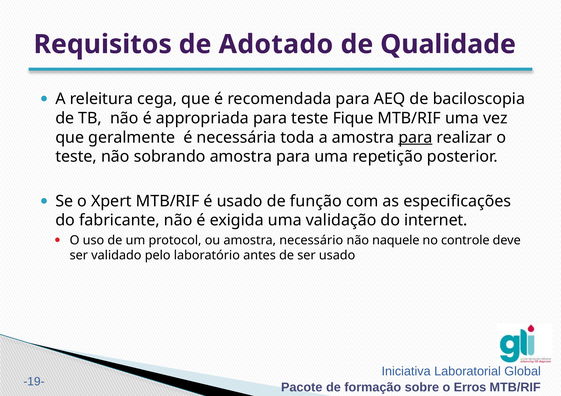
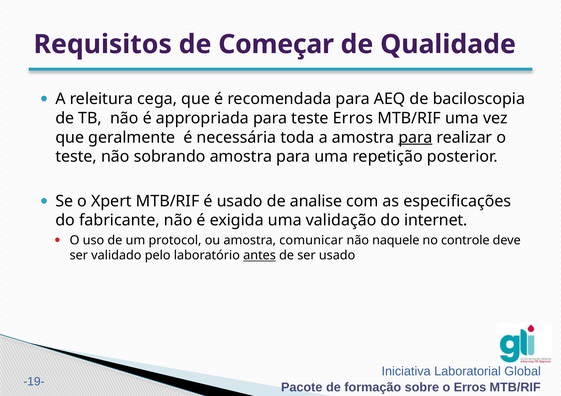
Adotado: Adotado -> Começar (276, 44)
teste Fique: Fique -> Erros (353, 118)
função: função -> analise (316, 201)
necessário: necessário -> comunicar (311, 240)
antes underline: none -> present (260, 255)
